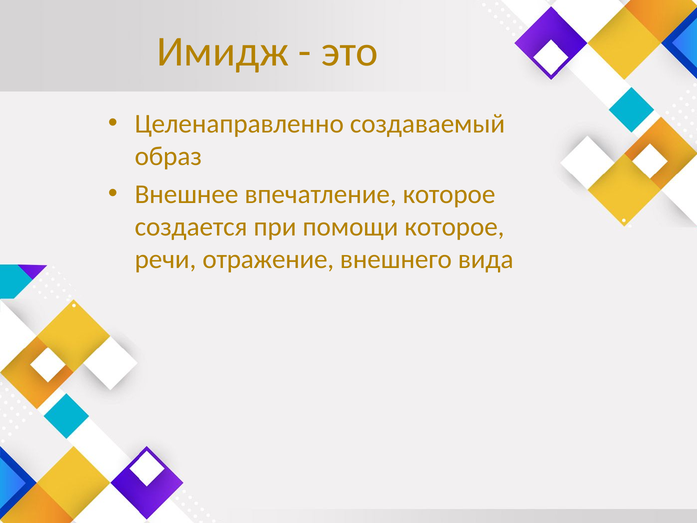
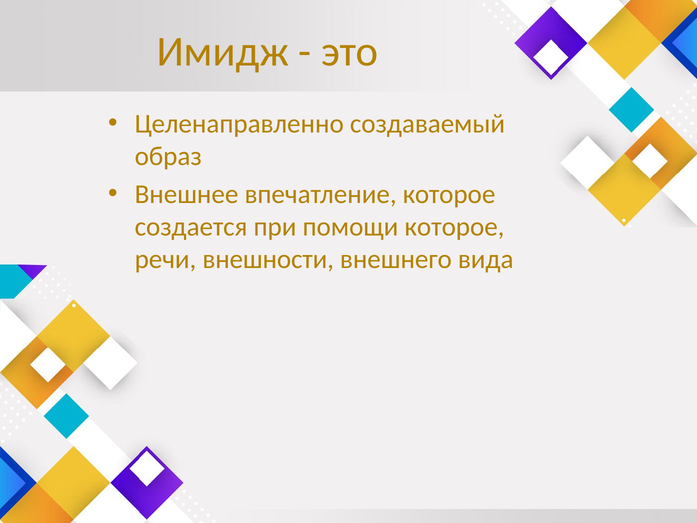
отражение: отражение -> внешности (268, 259)
